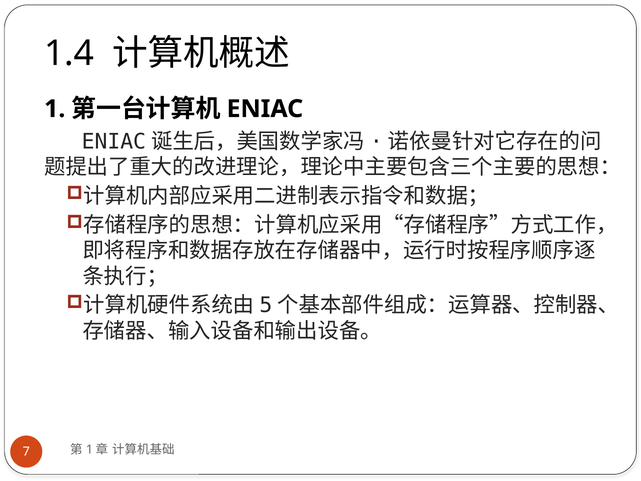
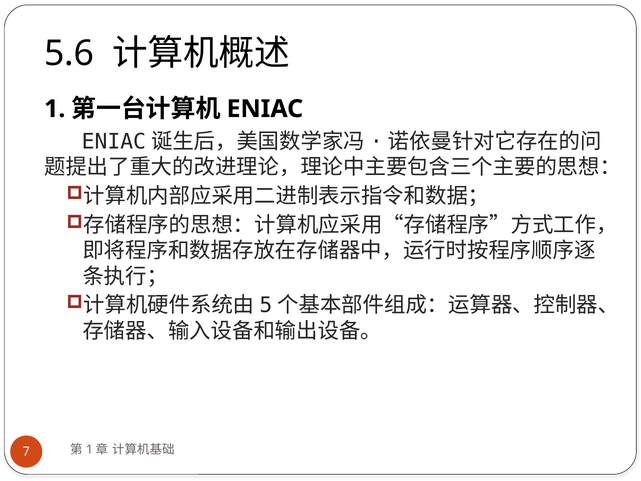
1.4: 1.4 -> 5.6 (69, 54)
